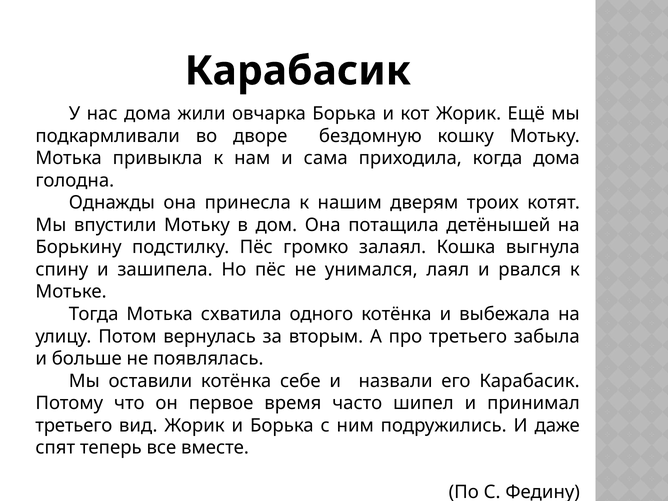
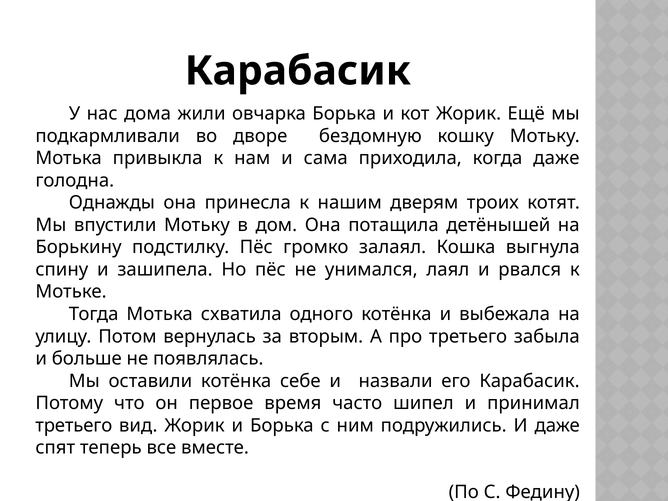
когда дома: дома -> даже (556, 158)
